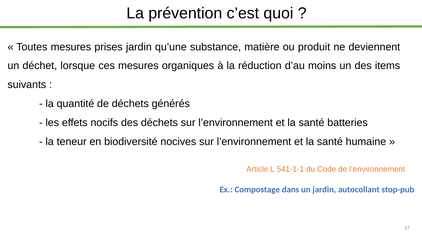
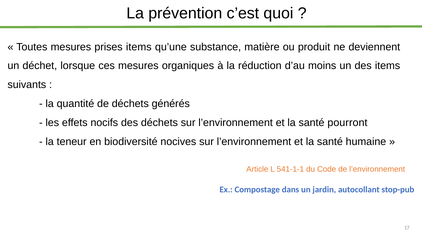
prises jardin: jardin -> items (139, 47)
batteries: batteries -> pourront (347, 123)
